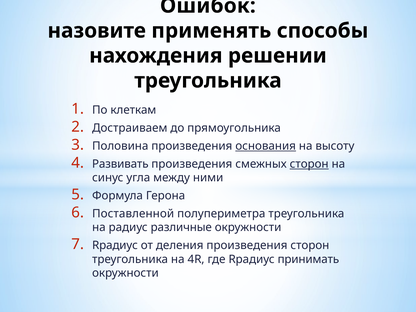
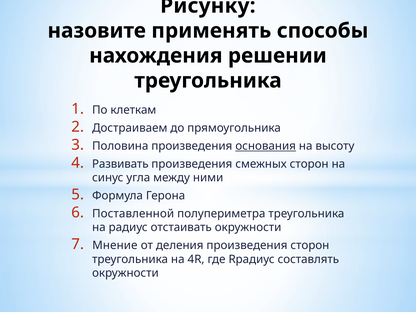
Ошибок: Ошибок -> Рисунку (208, 6)
сторон underline: present -> none (309, 164)
различные: различные -> отстаивать (181, 227)
Rрадиус: Rрадиус -> Мнение (115, 245)
принимать: принимать -> составлять (308, 259)
